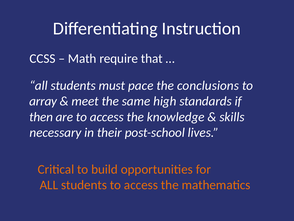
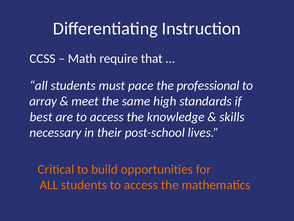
conclusions: conclusions -> professional (208, 85)
then: then -> best (41, 117)
